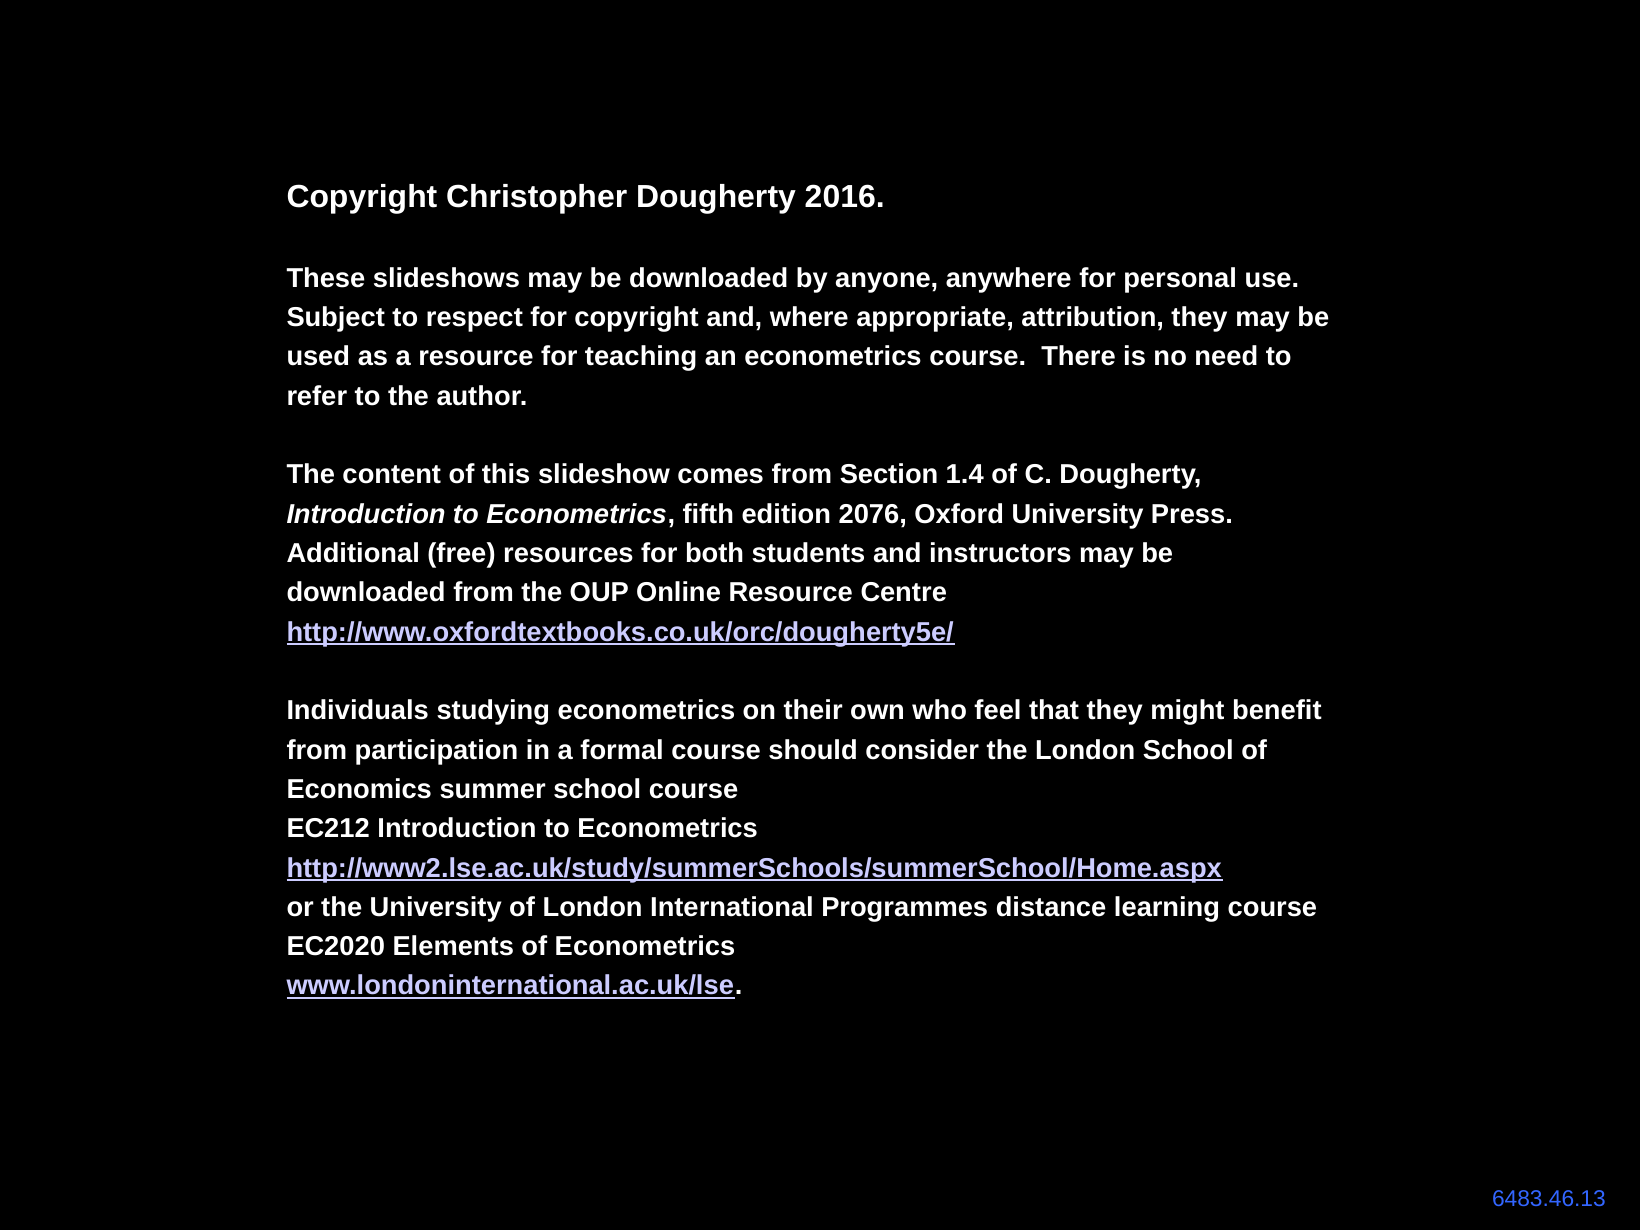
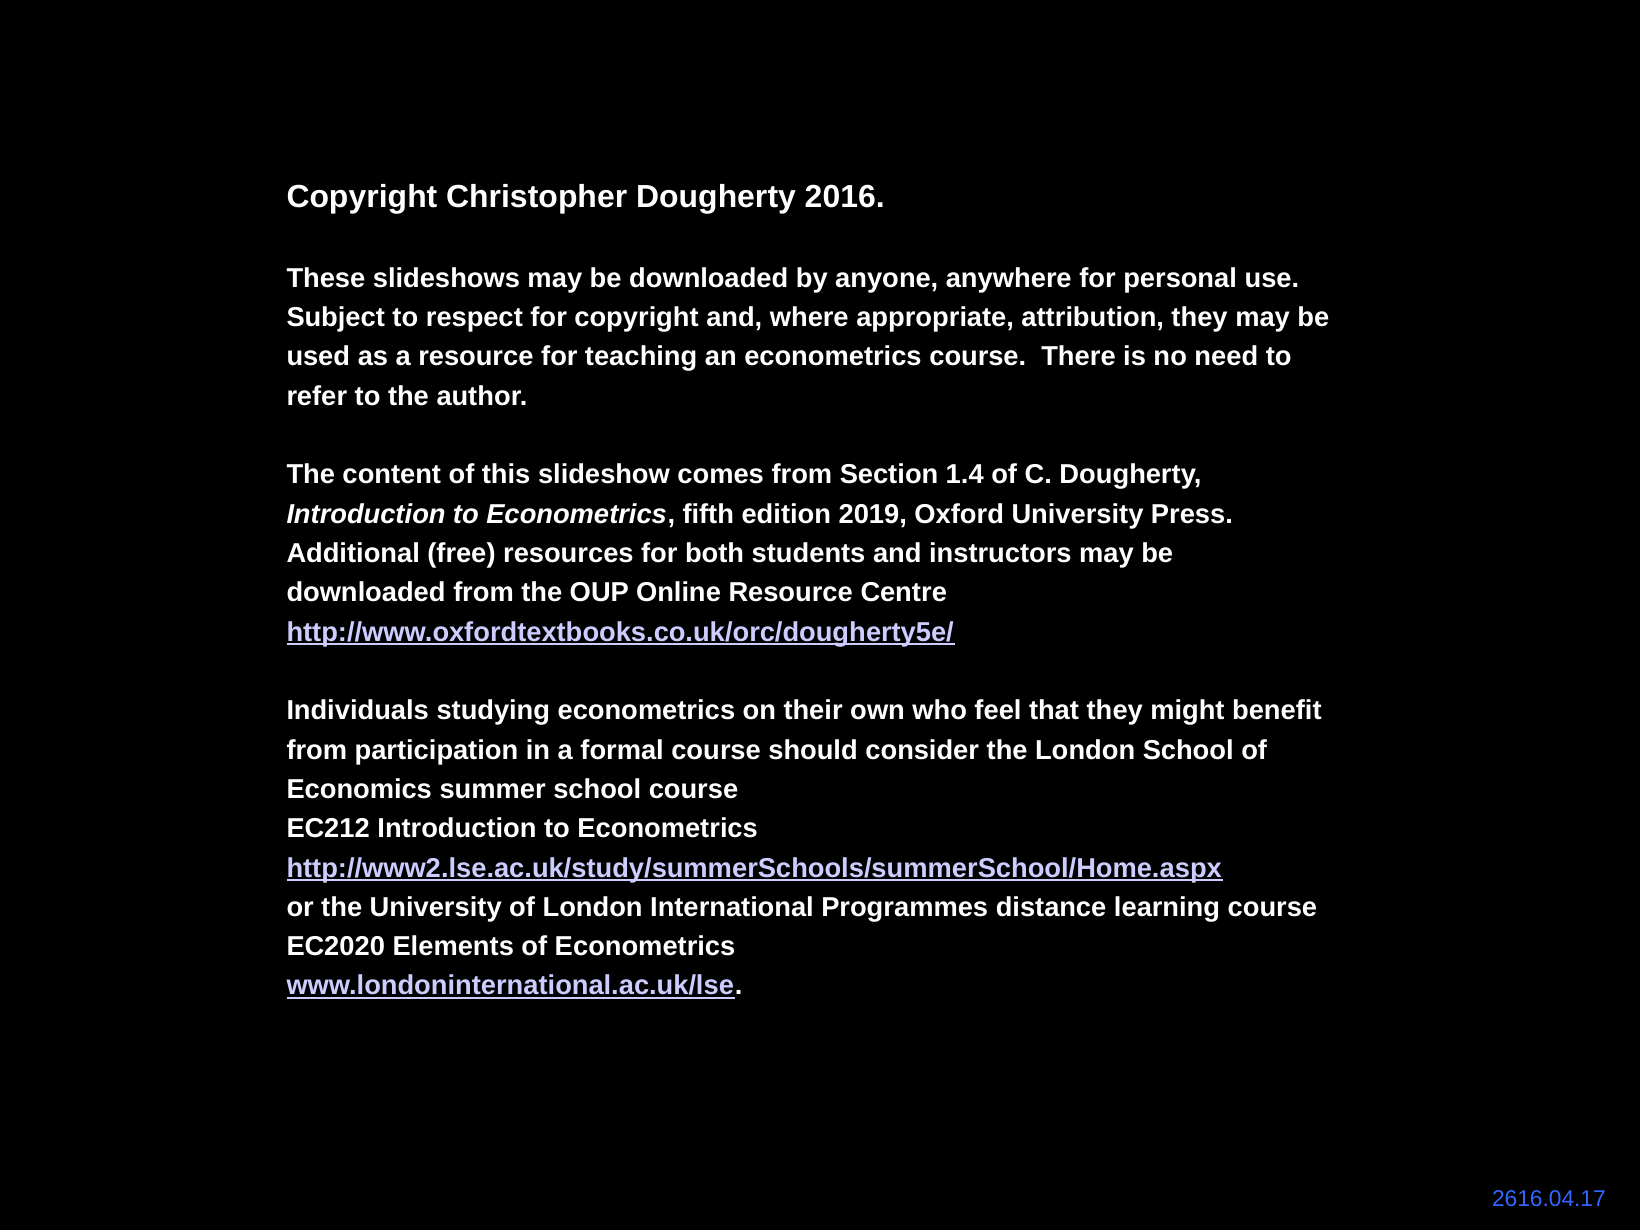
2076: 2076 -> 2019 (873, 514)
6483.46.13: 6483.46.13 -> 2616.04.17 (1549, 1199)
